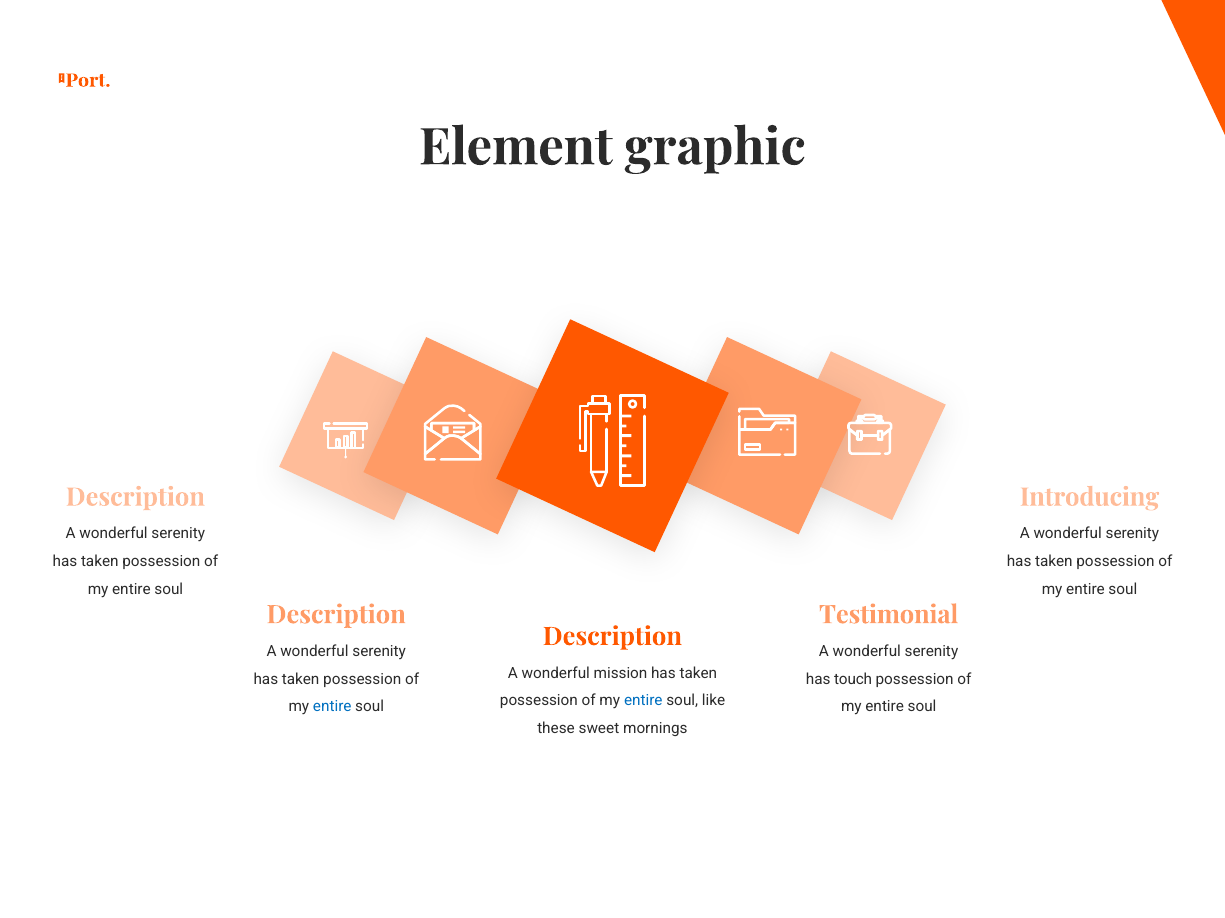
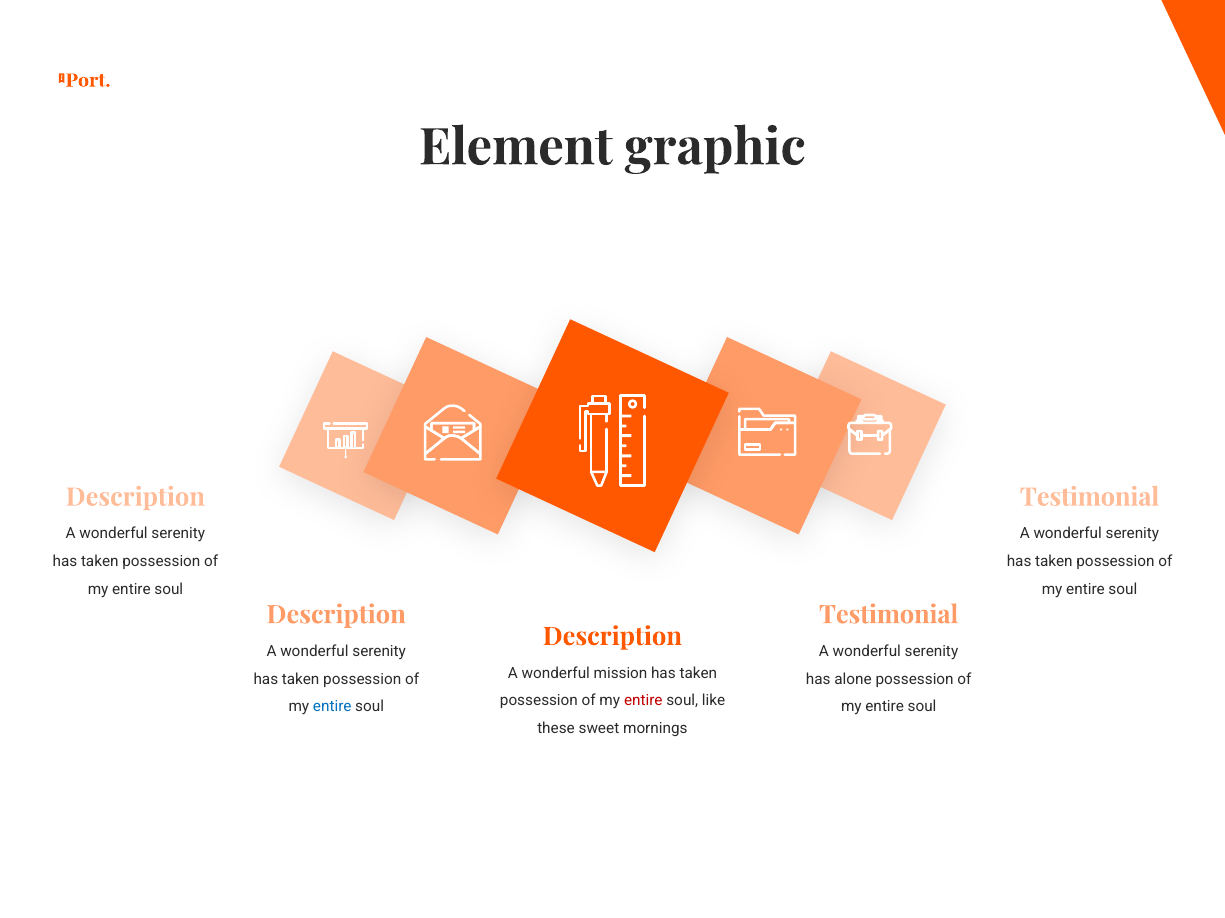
Introducing: Introducing -> Testimonial (1090, 498)
touch: touch -> alone (853, 680)
entire colour: blue -> red (643, 701)
